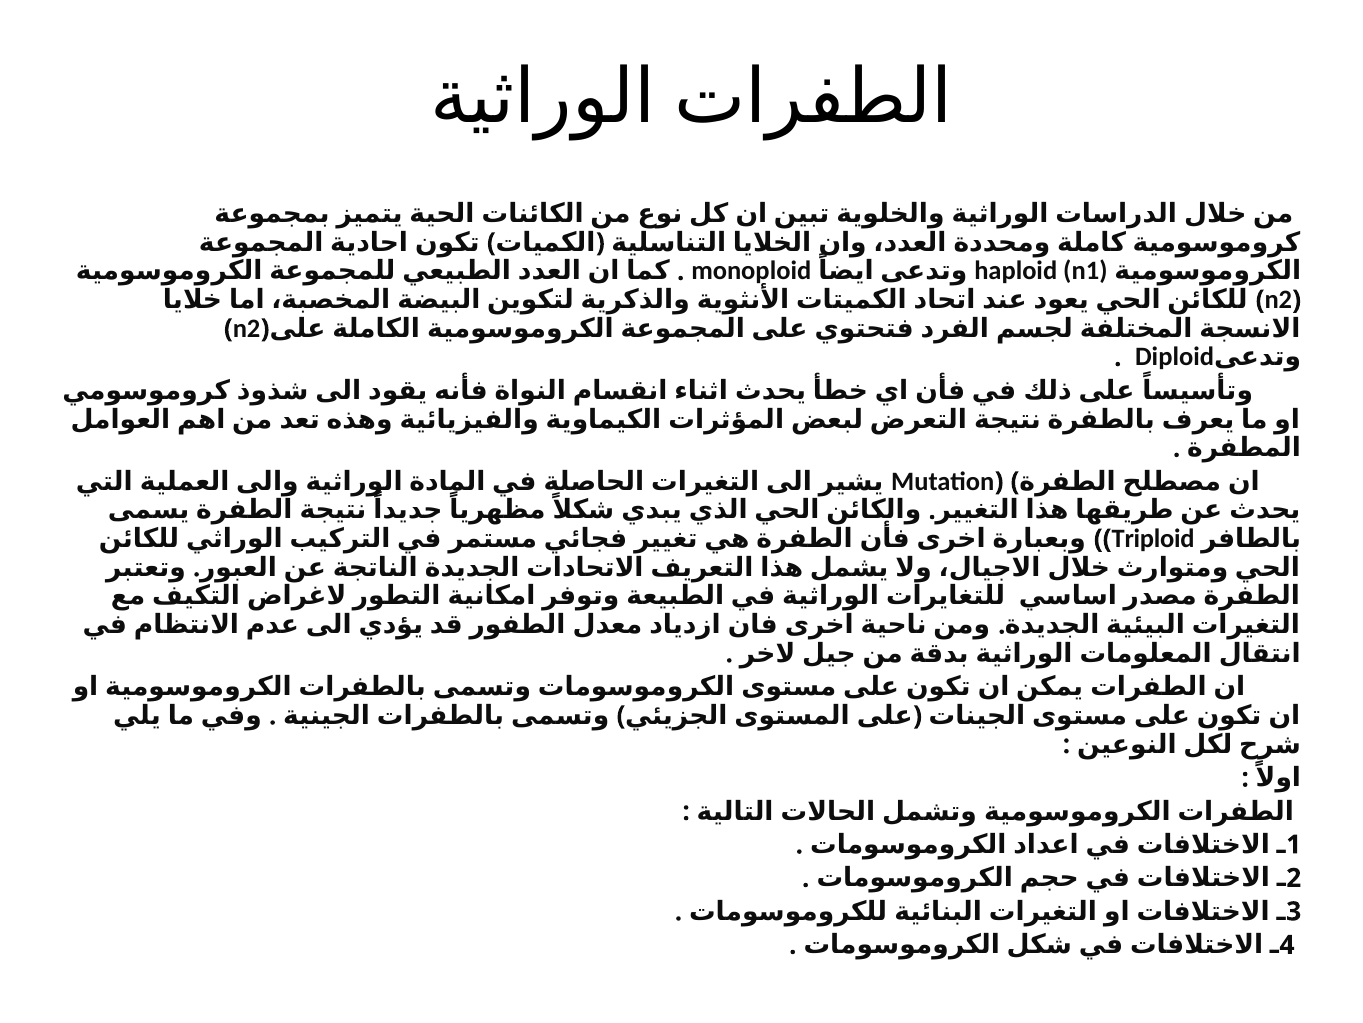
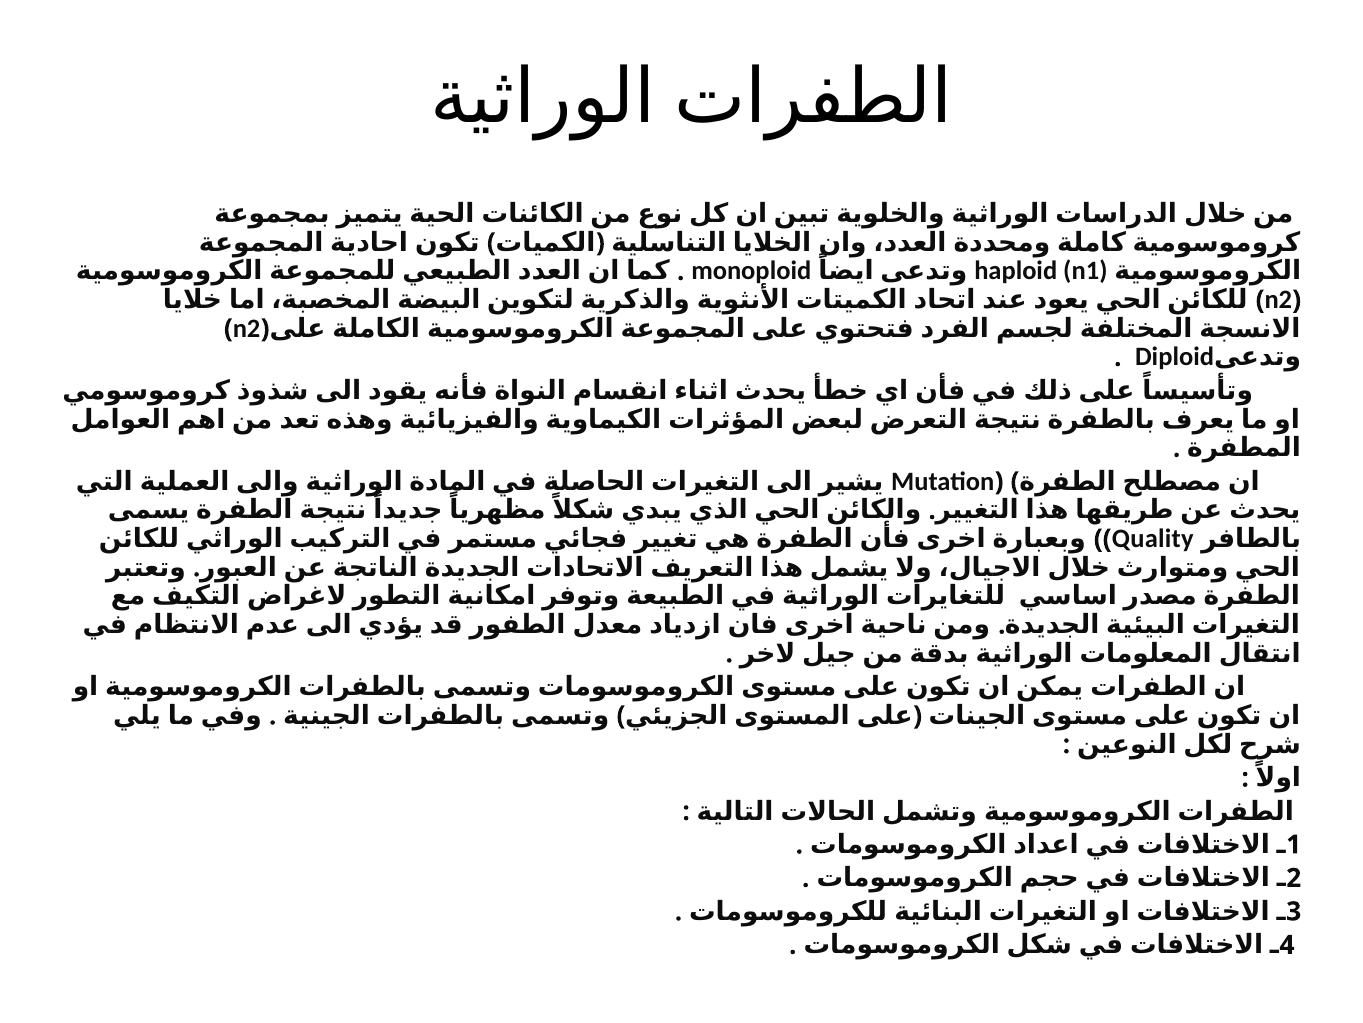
Triploid: Triploid -> Quality (1153, 538)
